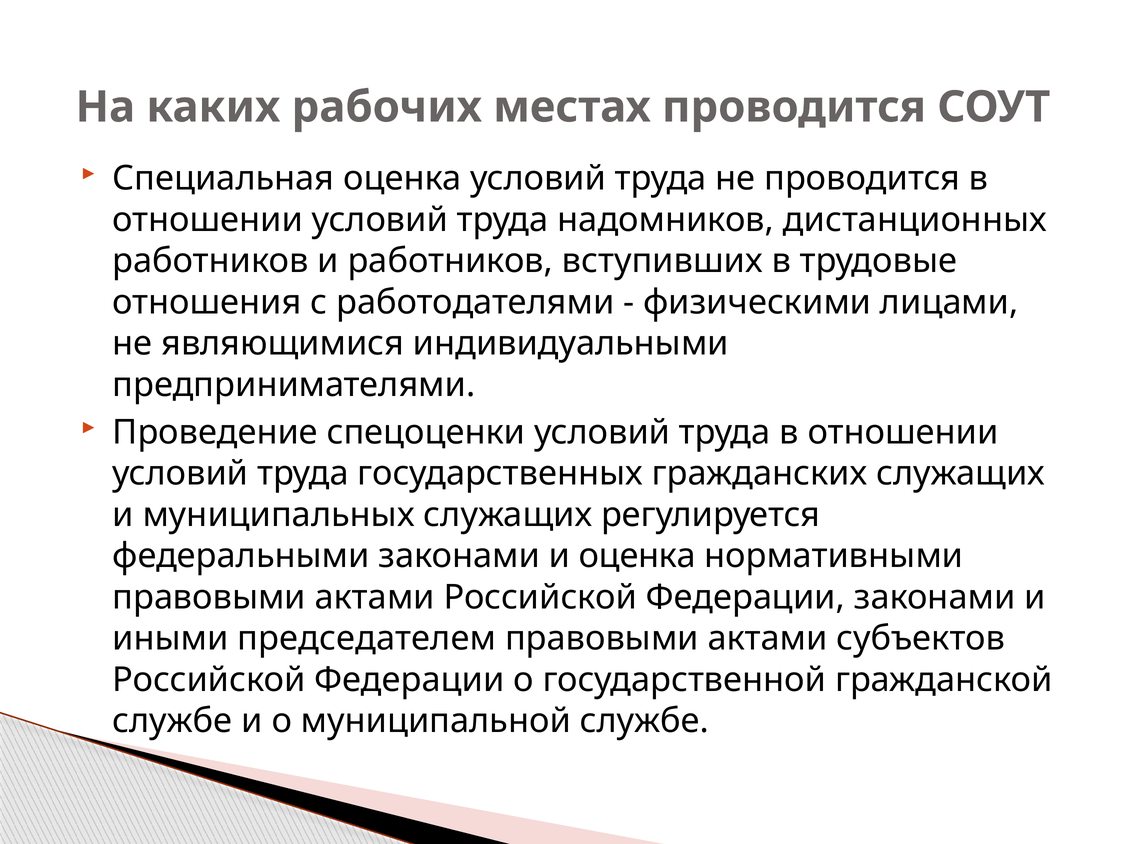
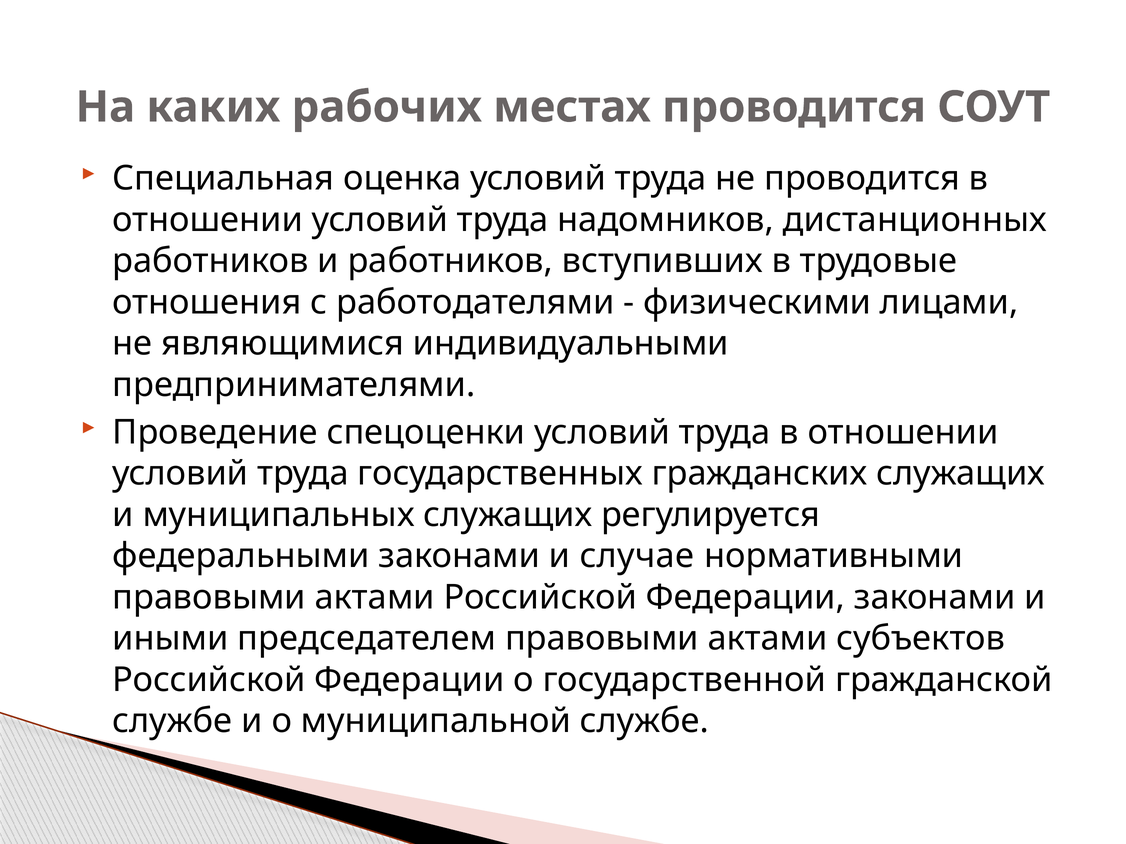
и оценка: оценка -> случае (637, 556)
